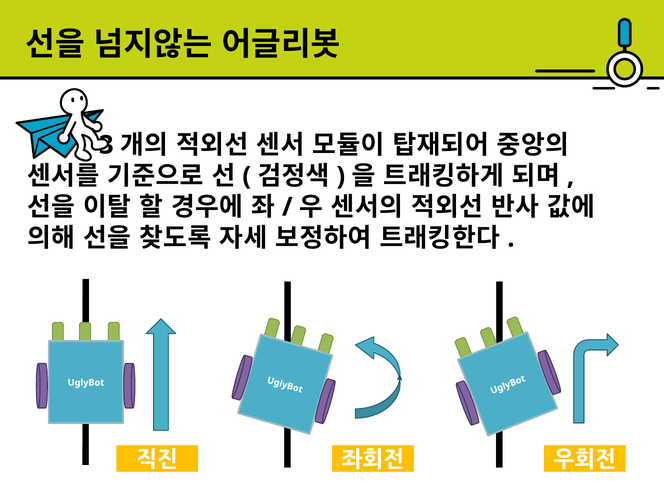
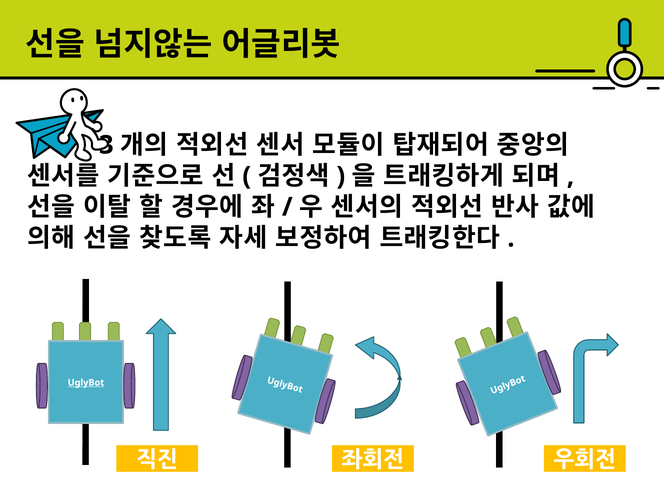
UglyBot underline: none -> present (86, 383)
